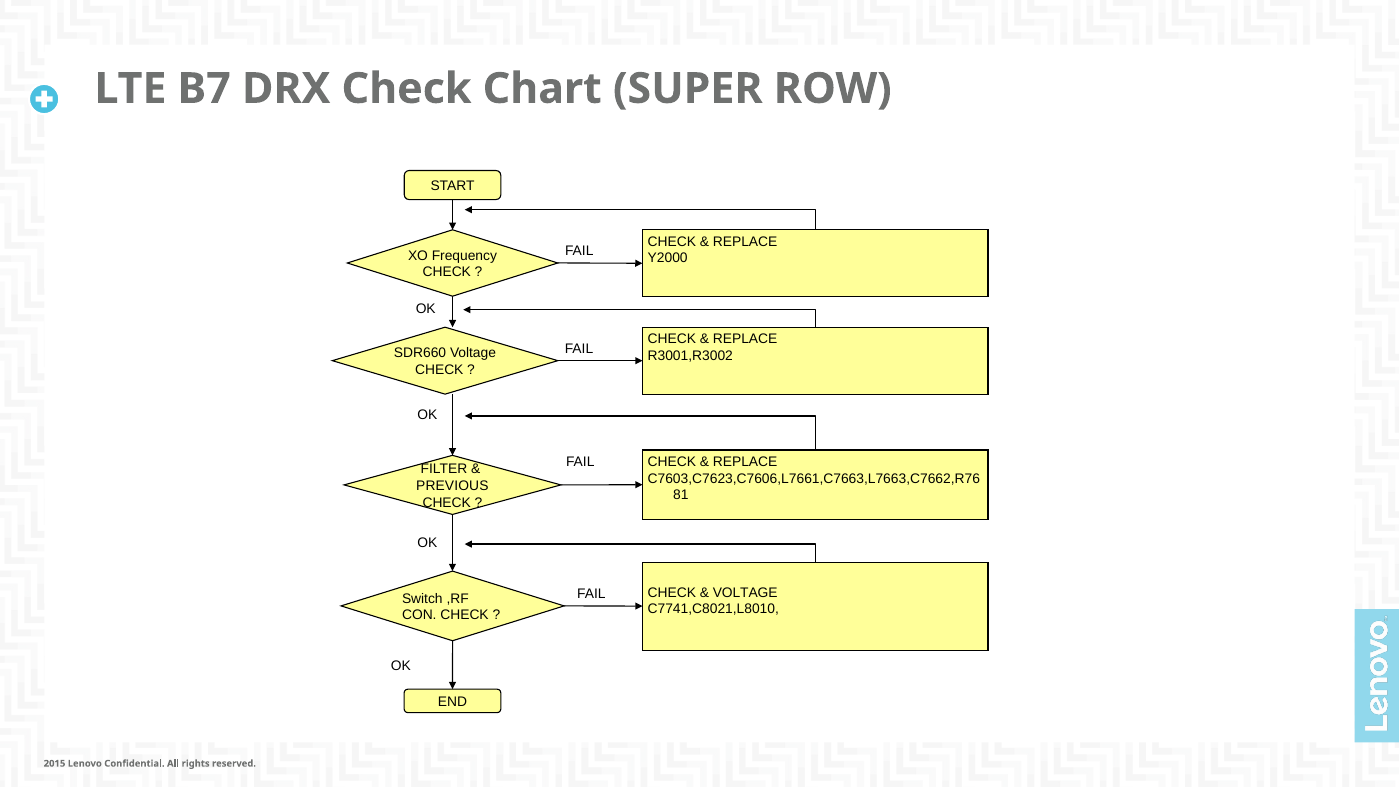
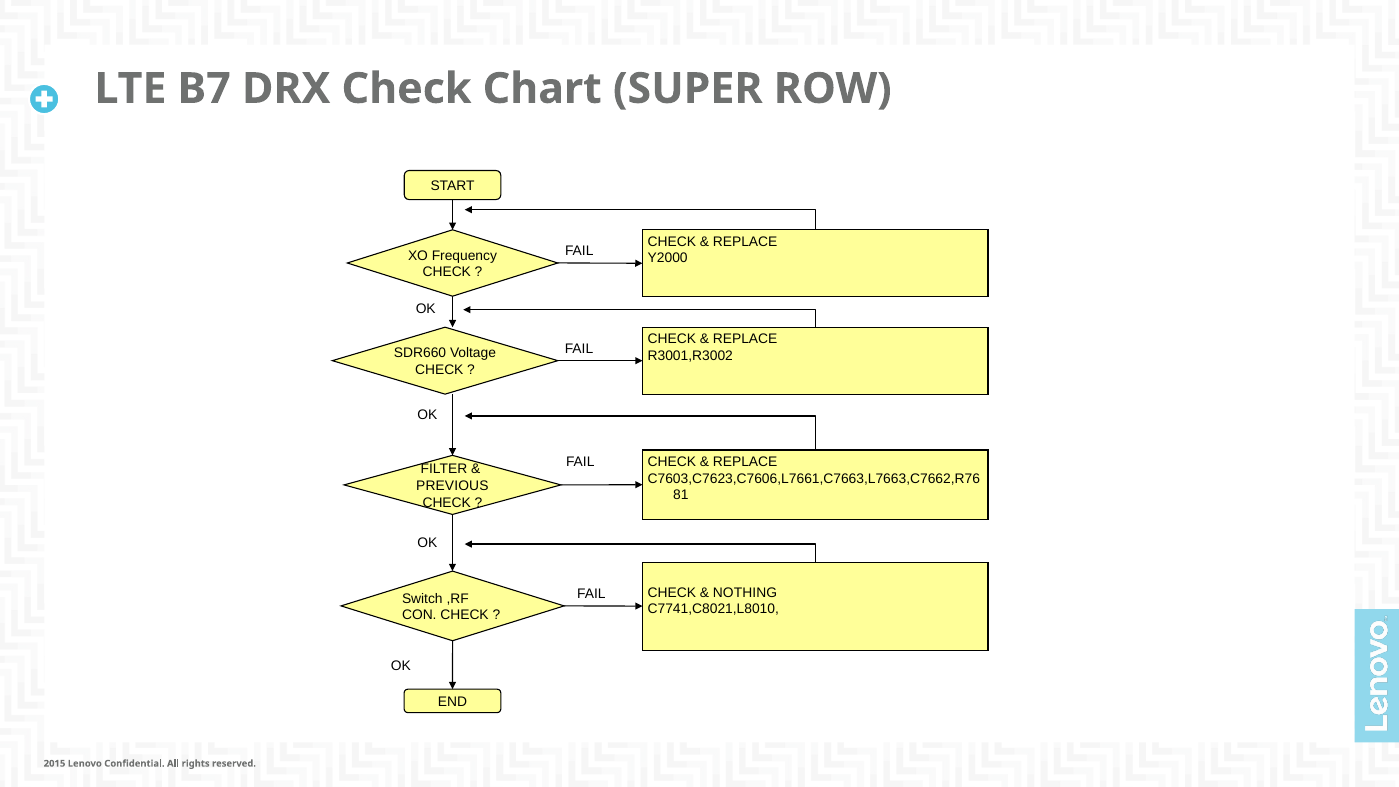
VOLTAGE: VOLTAGE -> NOTHING (745, 593)
